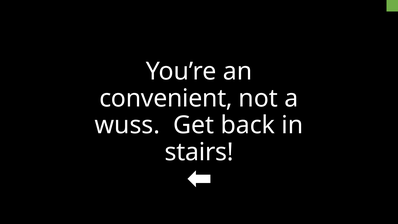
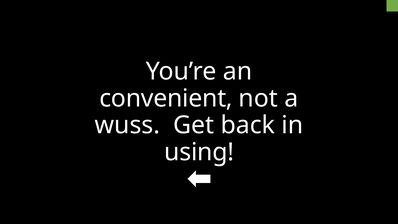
stairs: stairs -> using (199, 152)
